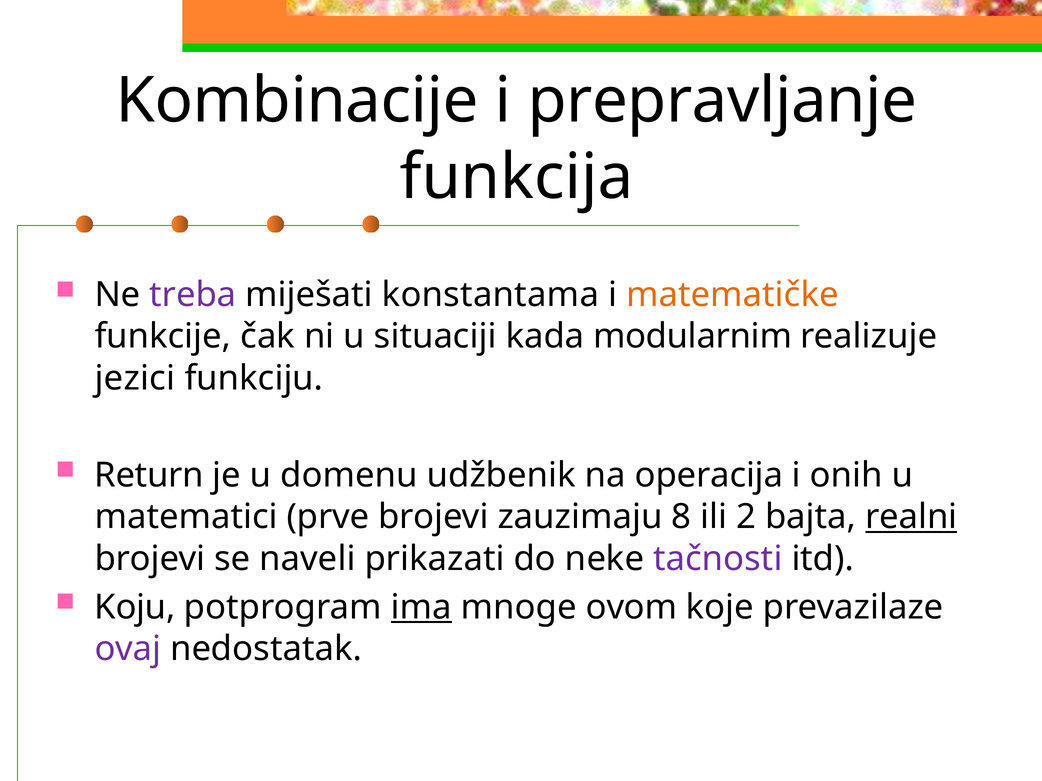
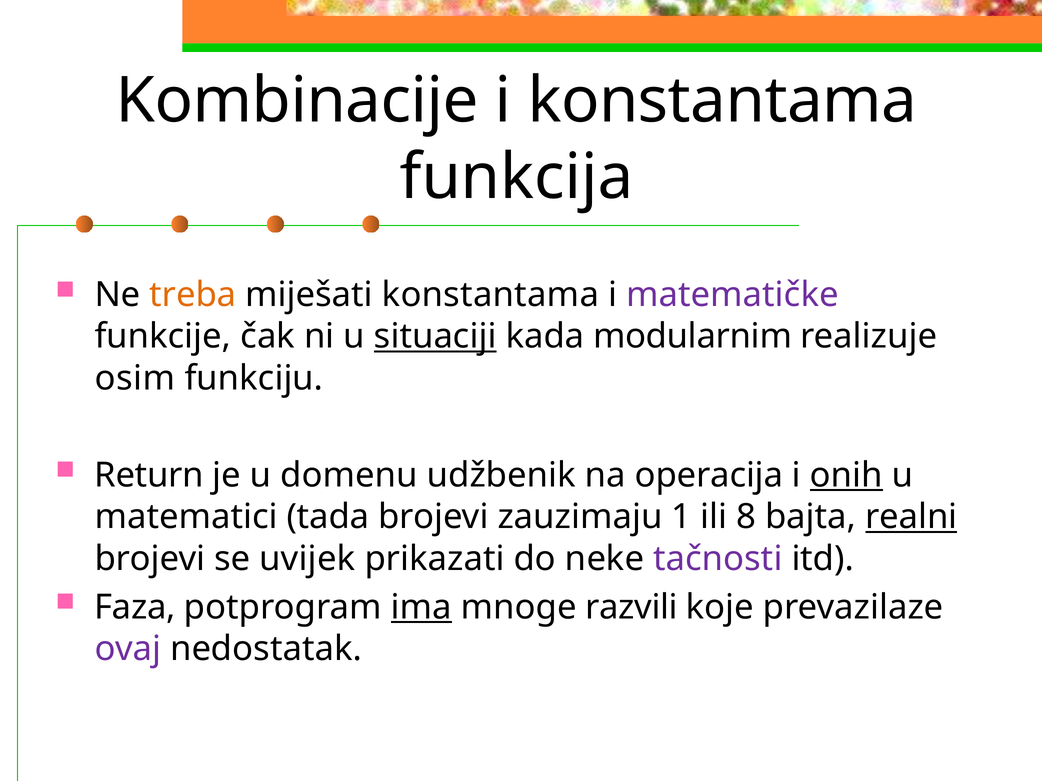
i prepravljanje: prepravljanje -> konstantama (722, 101)
treba colour: purple -> orange (193, 295)
matematičke colour: orange -> purple (732, 295)
situaciji underline: none -> present (435, 337)
jezici: jezici -> osim (135, 378)
onih underline: none -> present (846, 476)
prve: prve -> tada (328, 517)
8: 8 -> 1 (681, 517)
2: 2 -> 8 (746, 517)
naveli: naveli -> uvijek (307, 559)
Koju: Koju -> Faza (135, 608)
ovom: ovom -> razvili (631, 608)
